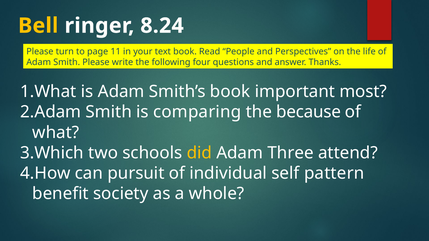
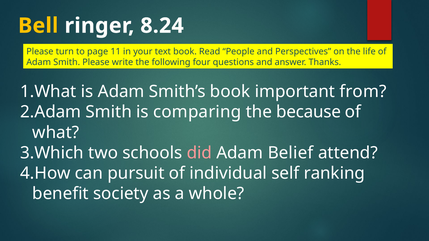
most: most -> from (363, 92)
did colour: yellow -> pink (199, 153)
Three: Three -> Belief (291, 153)
pattern: pattern -> ranking (334, 173)
